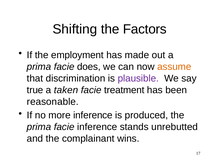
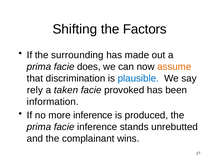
employment: employment -> surrounding (77, 55)
plausible colour: purple -> blue (138, 78)
true: true -> rely (35, 90)
treatment: treatment -> provoked (124, 90)
reasonable: reasonable -> information (53, 102)
